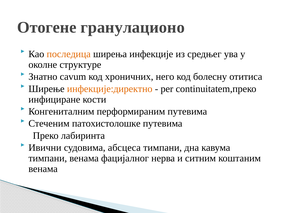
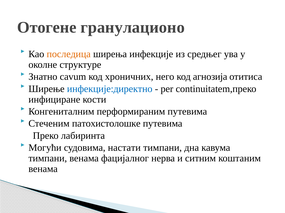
болесну: болесну -> агнозија (210, 77)
инфекције:директно colour: orange -> blue (110, 89)
Ивични: Ивични -> Могући (45, 148)
абсцеса: абсцеса -> настати (124, 148)
